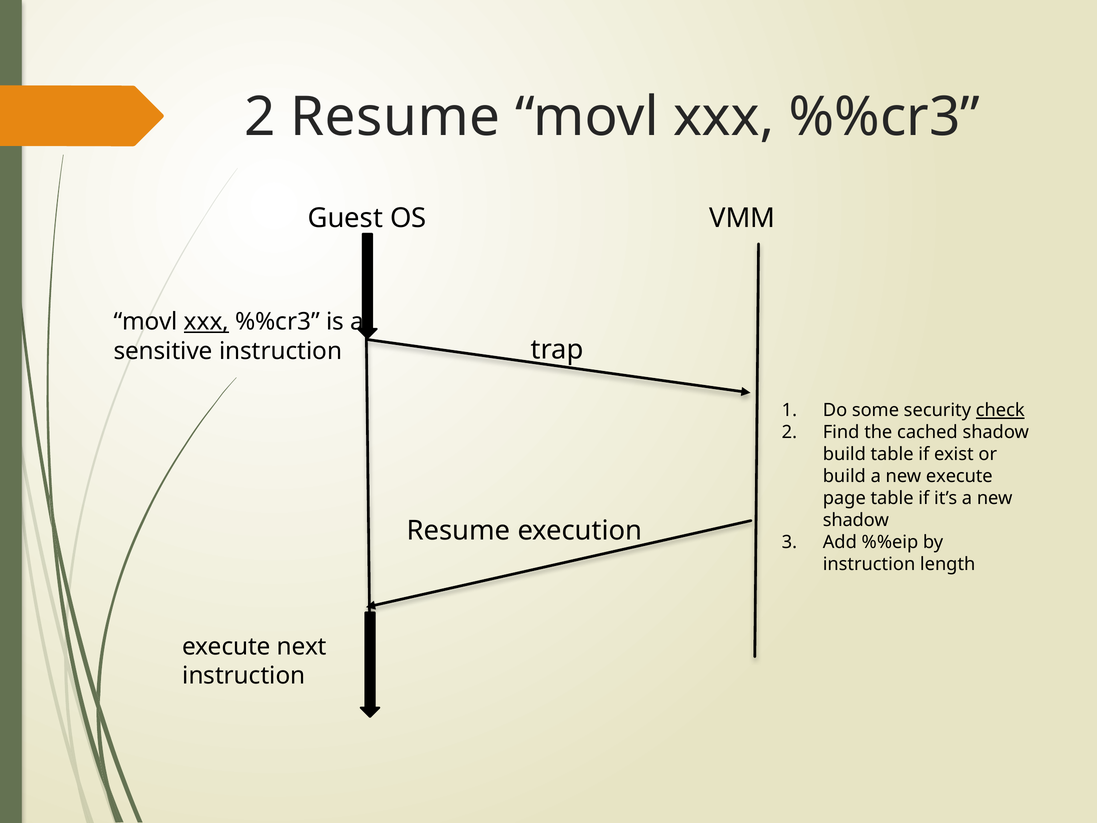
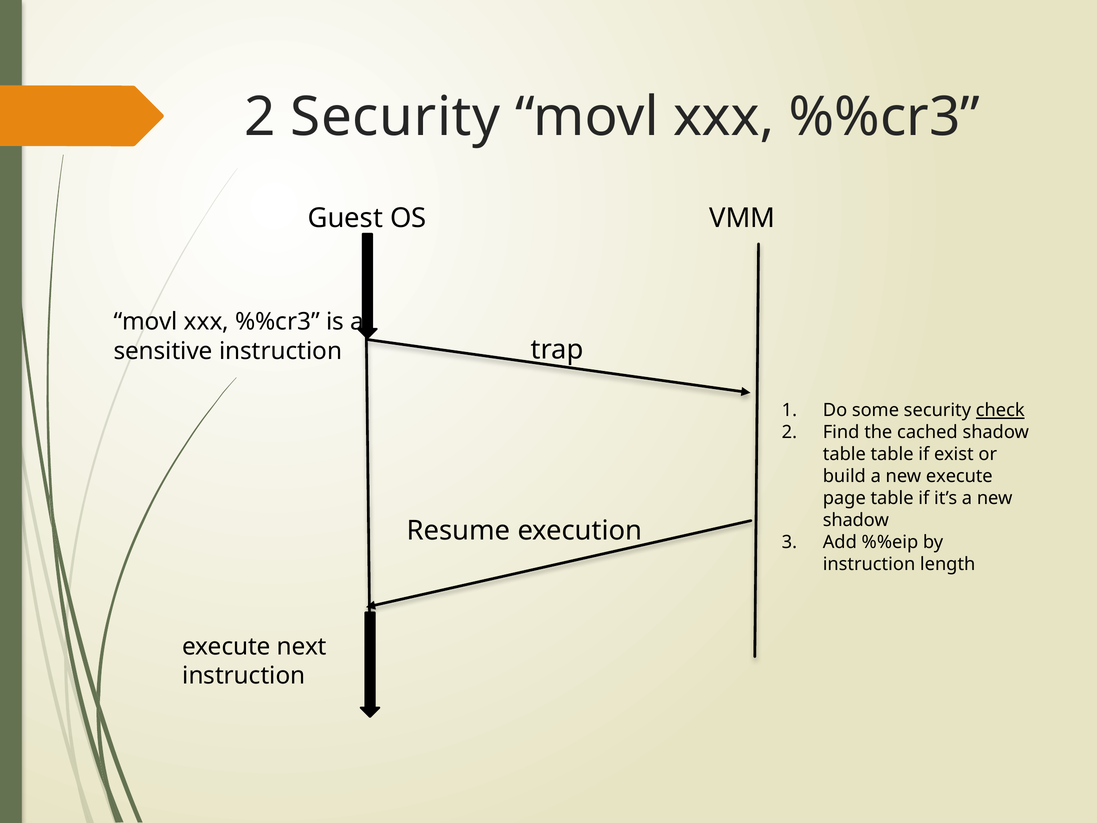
2 Resume: Resume -> Security (395, 117)
xxx underline: present -> none (206, 322)
build: build -> table (844, 454)
